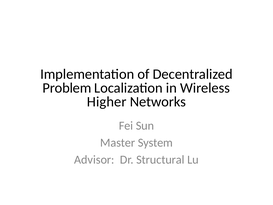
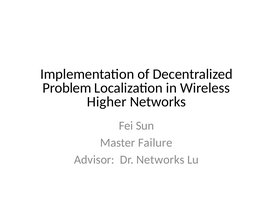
System: System -> Failure (155, 143)
Dr Structural: Structural -> Networks (160, 160)
